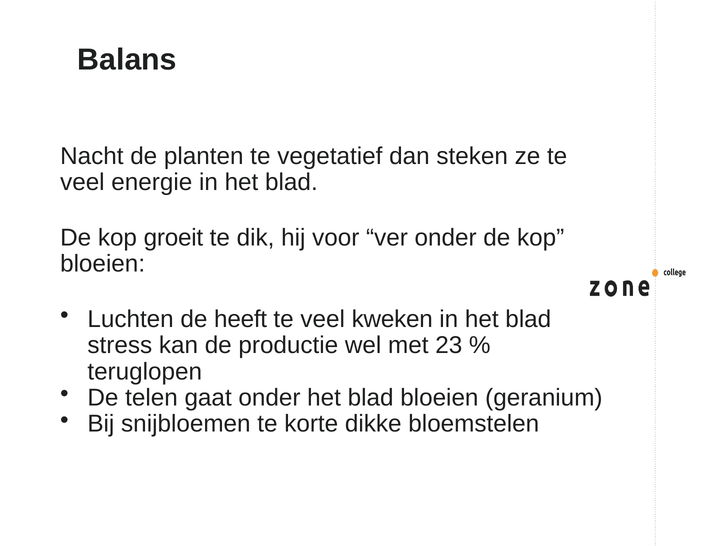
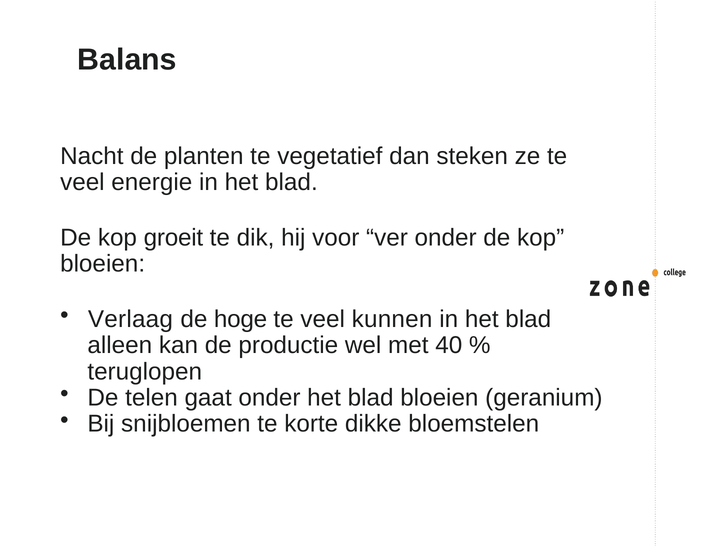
Luchten: Luchten -> Verlaag (130, 319)
heeft: heeft -> hoge (241, 319)
kweken: kweken -> kunnen (392, 319)
stress: stress -> alleen (120, 345)
23: 23 -> 40 (449, 345)
